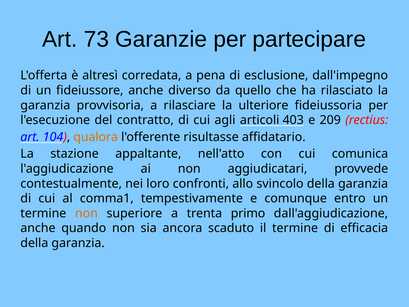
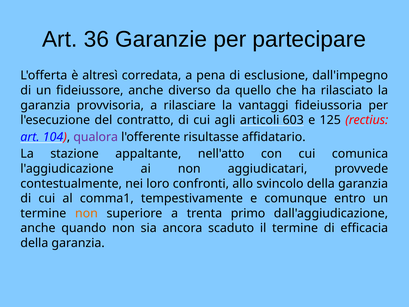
73: 73 -> 36 (96, 39)
ulteriore: ulteriore -> vantaggi (264, 105)
403: 403 -> 603 (293, 120)
209: 209 -> 125 (330, 120)
qualora colour: orange -> purple (96, 137)
